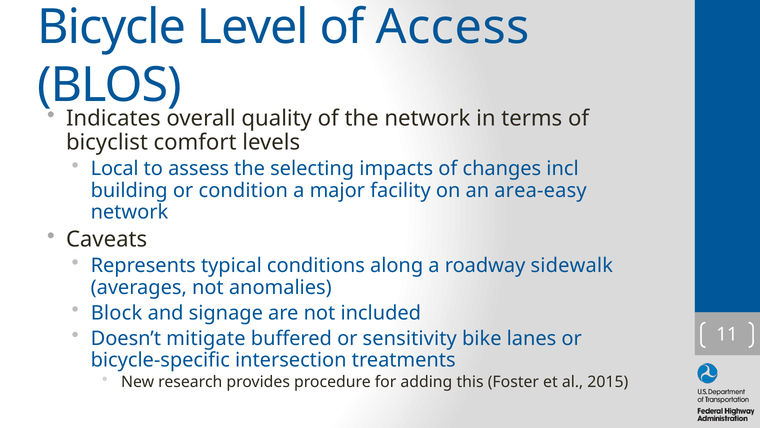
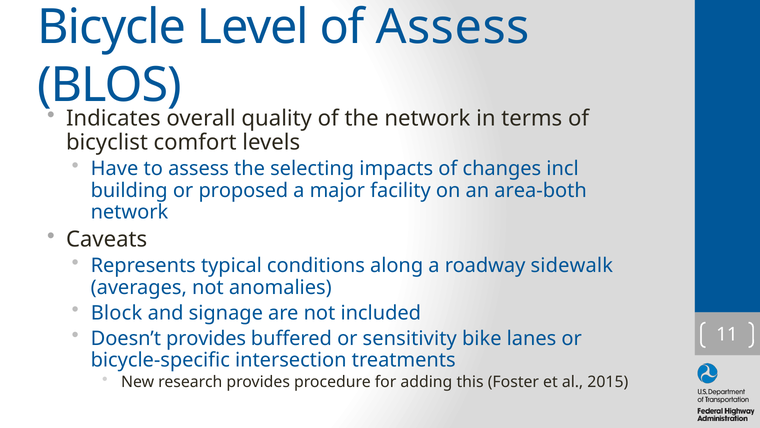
of Access: Access -> Assess (453, 27)
Local: Local -> Have (115, 169)
condition: condition -> proposed (243, 190)
area-easy: area-easy -> area-both (541, 190)
Doesn’t mitigate: mitigate -> provides (206, 338)
